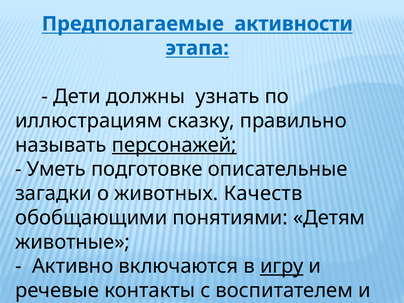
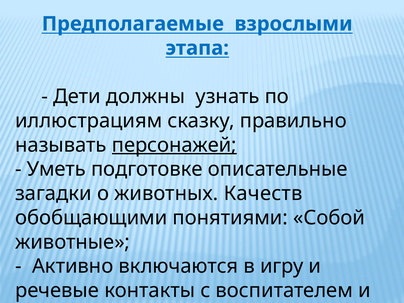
активности: активности -> взрослыми (294, 24)
Детям: Детям -> Собой (329, 218)
игру underline: present -> none (282, 266)
